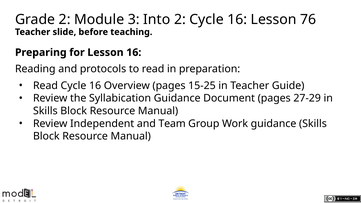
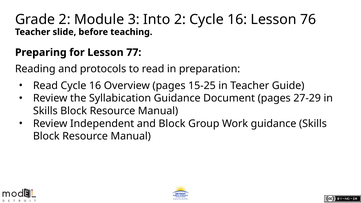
Lesson 16: 16 -> 77 (134, 52)
and Team: Team -> Block (172, 124)
